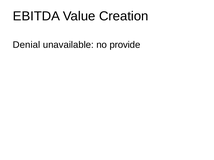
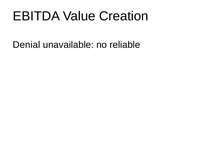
provide: provide -> reliable (125, 45)
